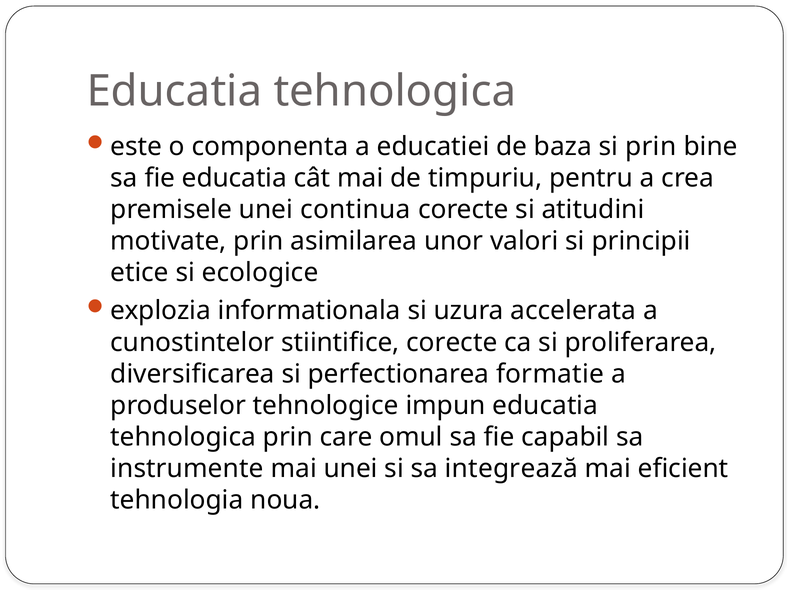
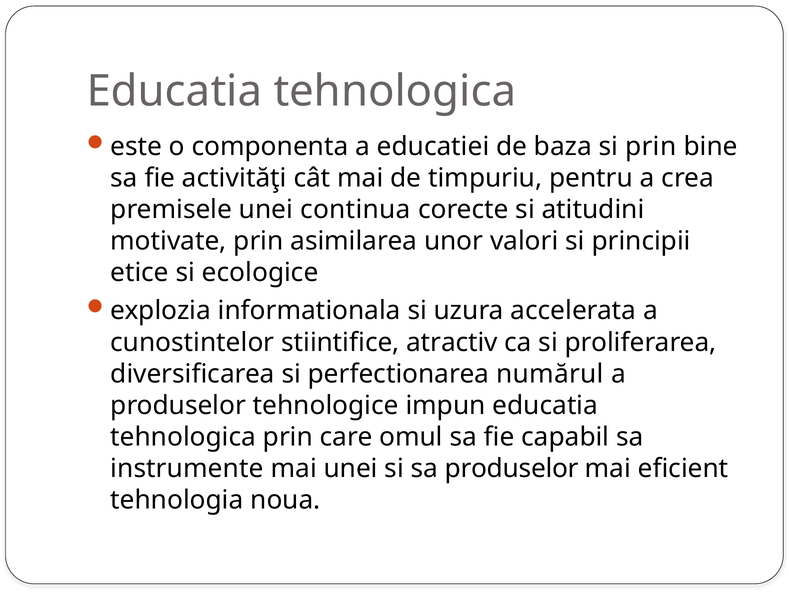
fie educatia: educatia -> activităţi (234, 178)
stiintifice corecte: corecte -> atractiv (452, 342)
formatie: formatie -> numărul (550, 374)
sa integrează: integrează -> produselor (512, 468)
